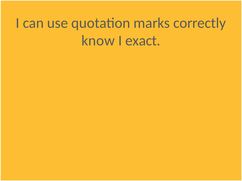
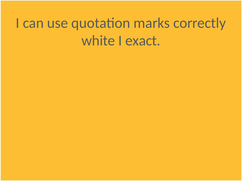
know: know -> white (98, 41)
